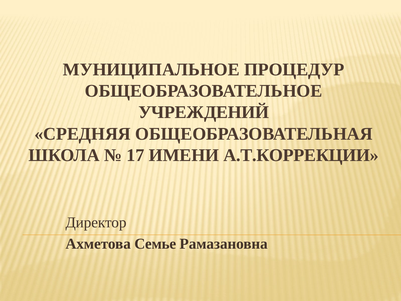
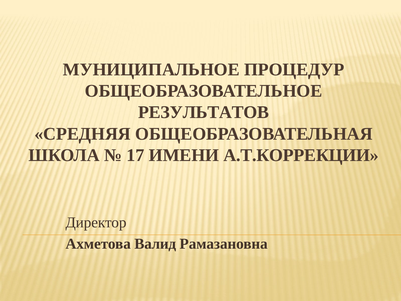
УЧРЕЖДЕНИЙ: УЧРЕЖДЕНИЙ -> РЕЗУЛЬТАТОВ (204, 112)
Семье: Семье -> Валид (155, 244)
